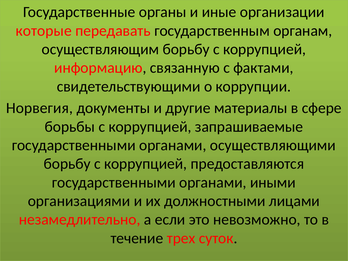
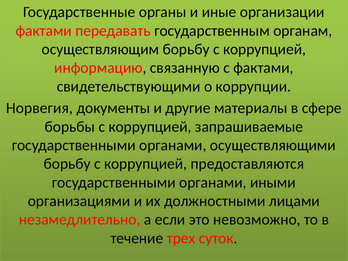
которые: которые -> фактами (44, 31)
